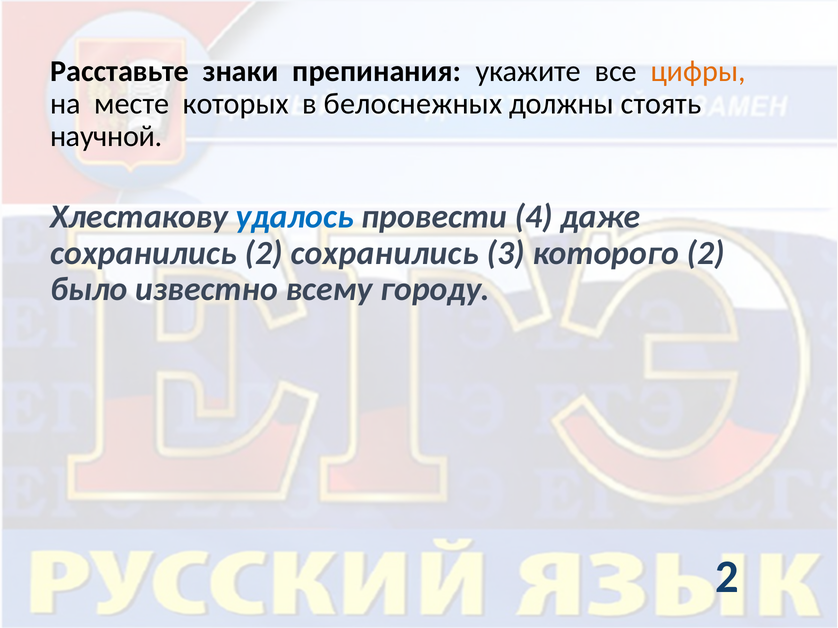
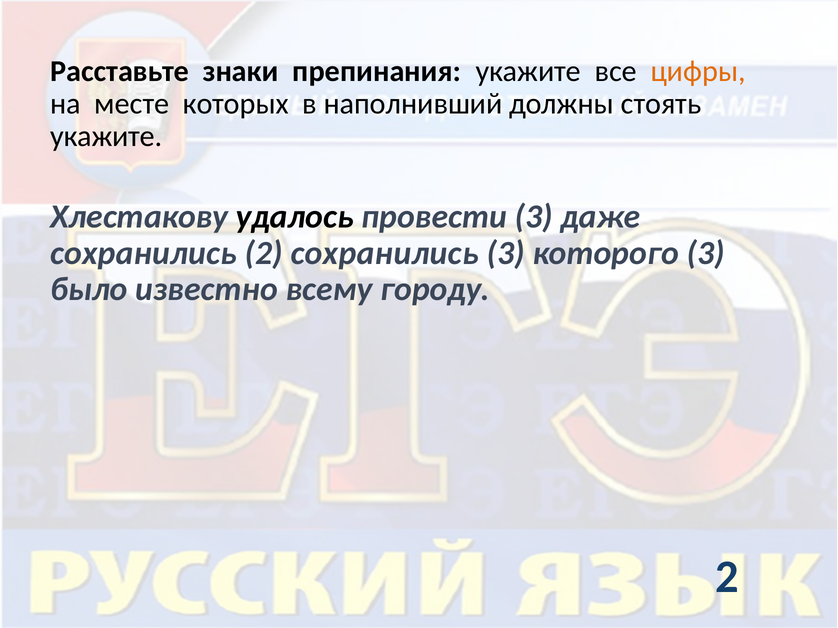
белоснежных: белоснежных -> наполнивший (413, 104)
научной: научной -> укажите (106, 137)
удалось colour: blue -> black (295, 217)
провести 4: 4 -> 3 (534, 217)
которого 2: 2 -> 3 (706, 253)
